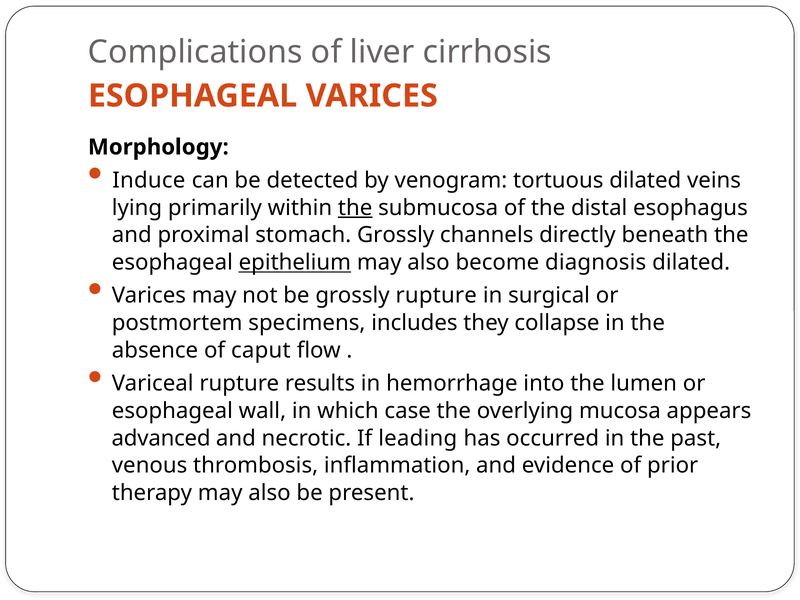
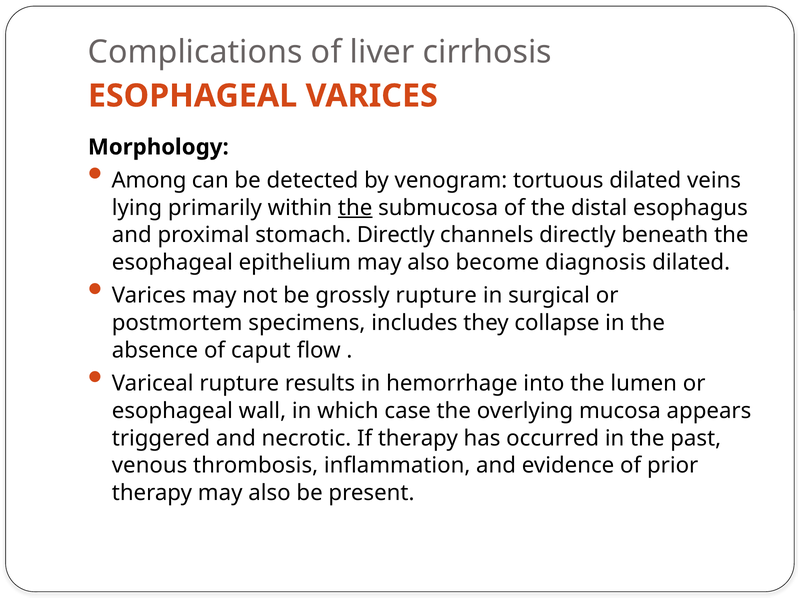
Induce: Induce -> Among (149, 180)
stomach Grossly: Grossly -> Directly (396, 235)
epithelium underline: present -> none (295, 262)
advanced: advanced -> triggered (161, 438)
If leading: leading -> therapy (418, 438)
